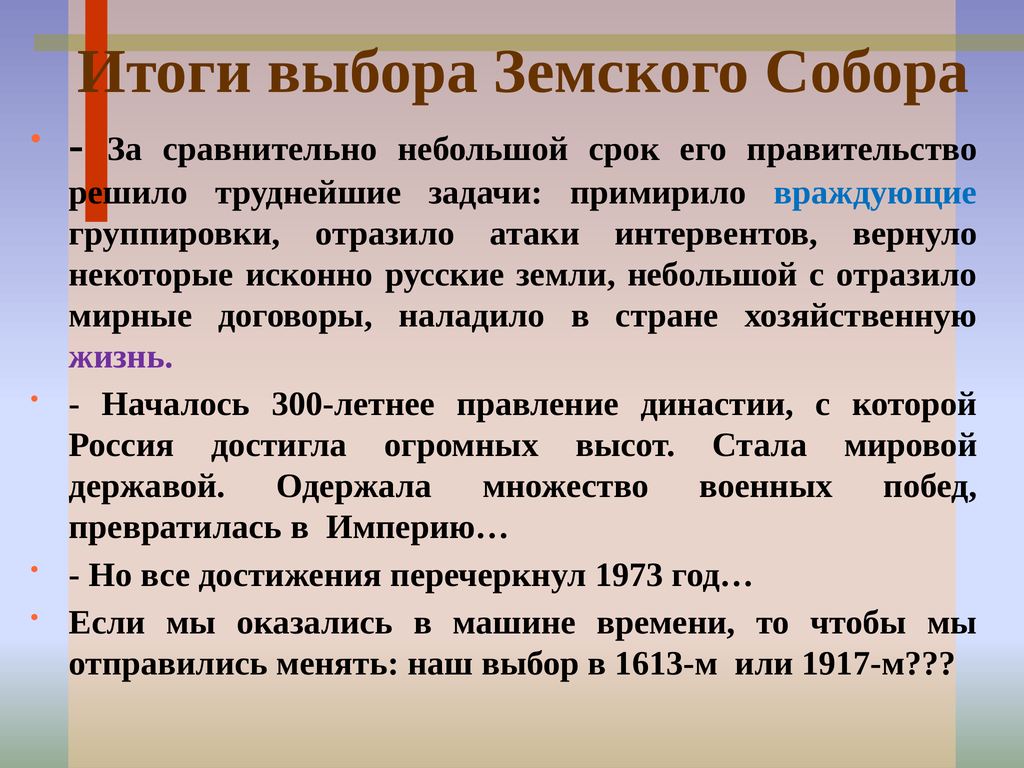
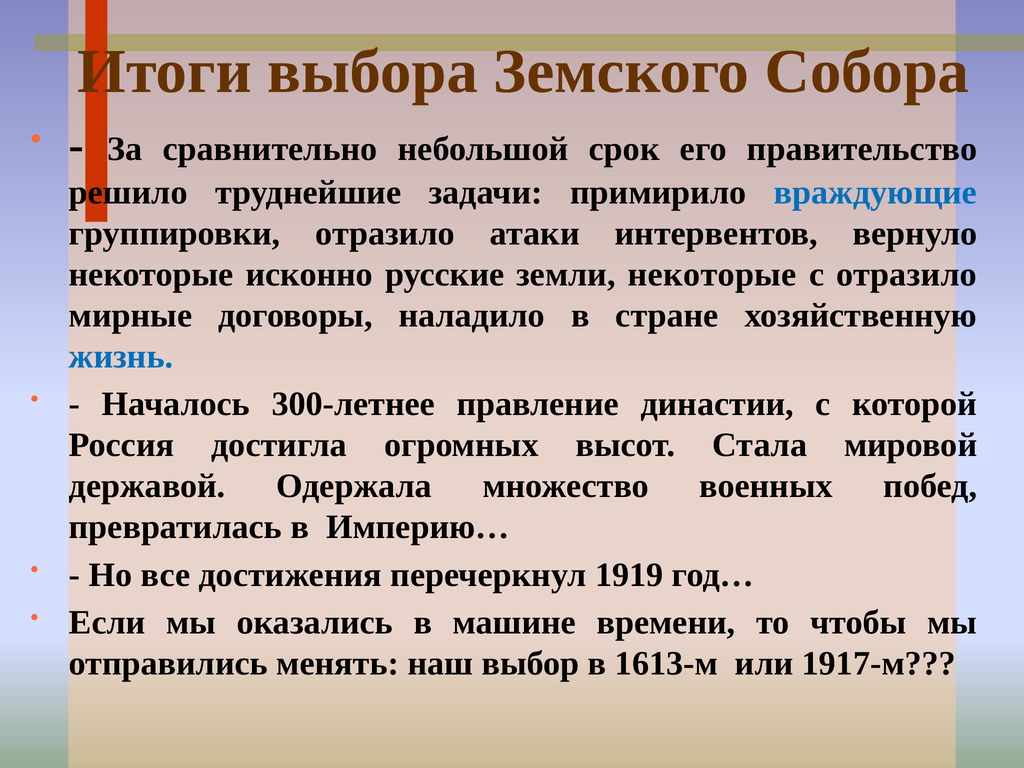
земли небольшой: небольшой -> некоторые (712, 274)
жизнь colour: purple -> blue (121, 356)
1973: 1973 -> 1919 (629, 575)
